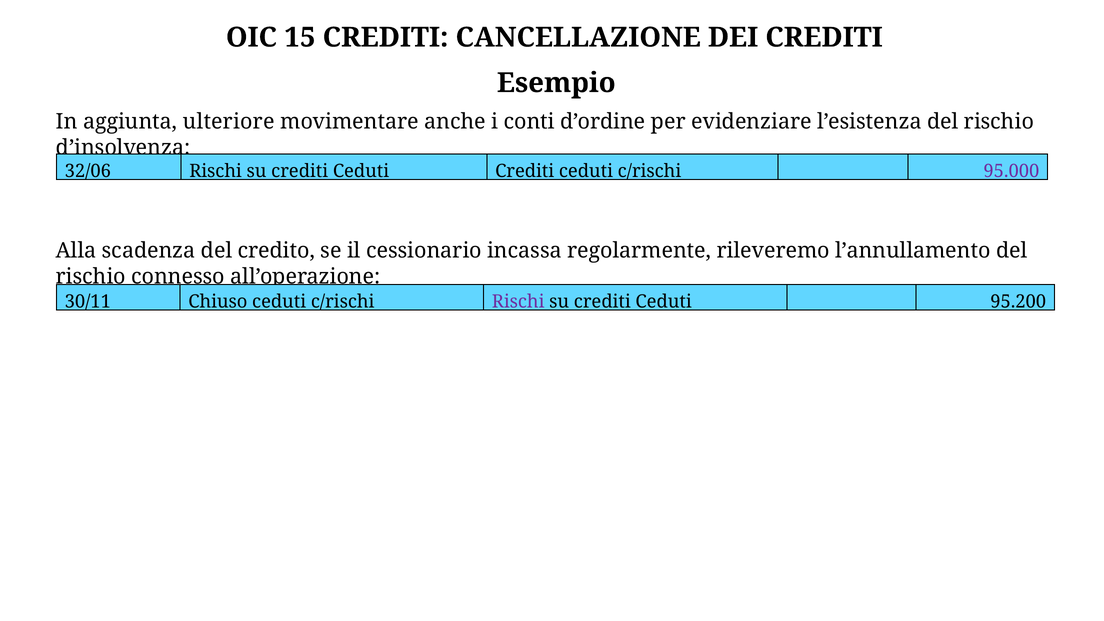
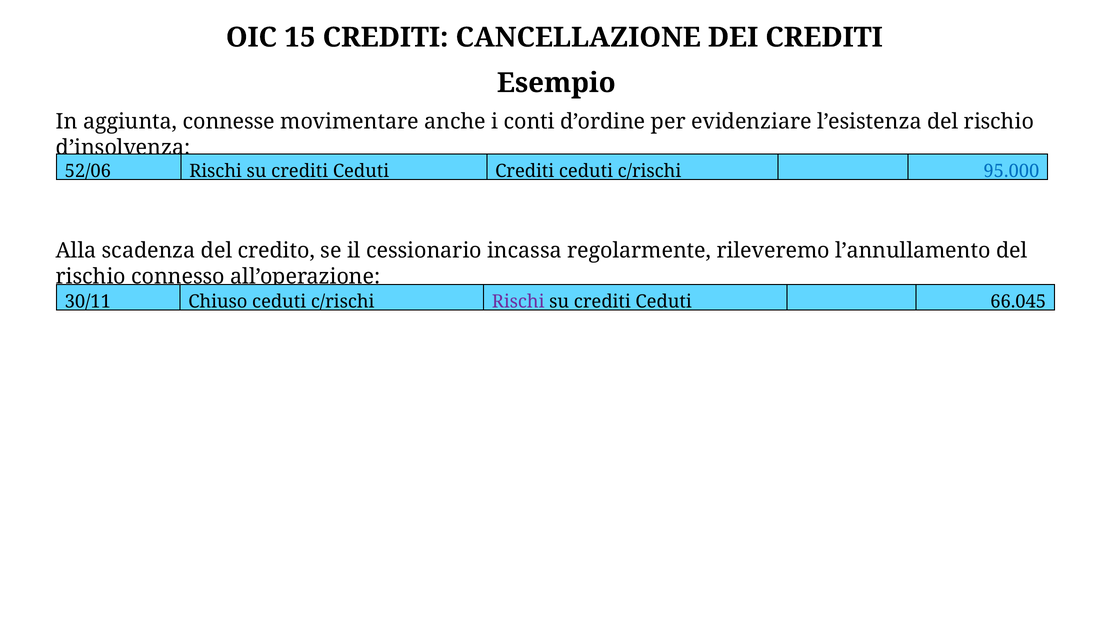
ulteriore: ulteriore -> connesse (229, 122)
32/06: 32/06 -> 52/06 (88, 171)
95.000 colour: purple -> blue (1011, 171)
95.200: 95.200 -> 66.045 (1018, 302)
